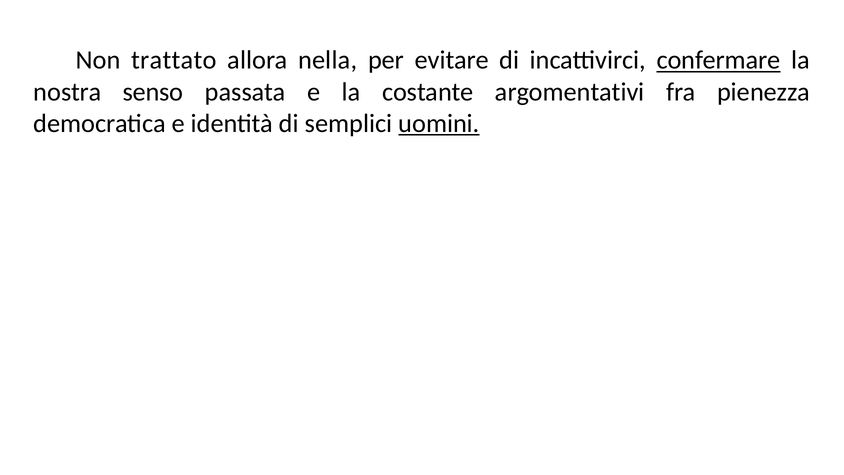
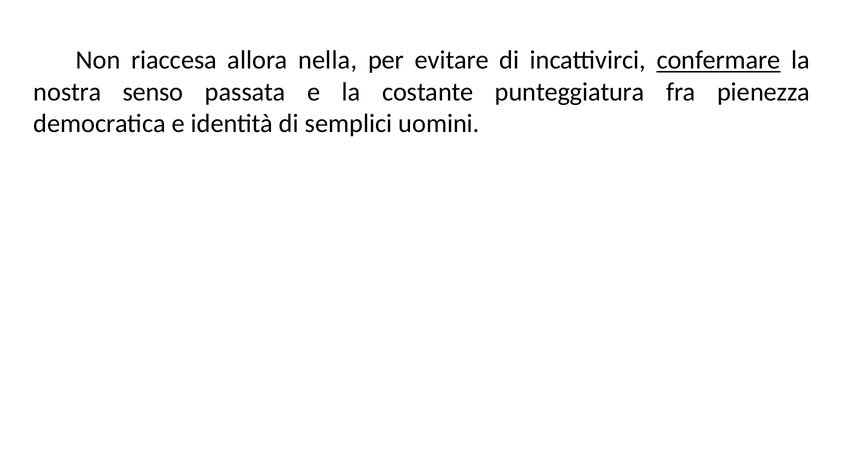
trattato: trattato -> riaccesa (174, 60)
argomentativi: argomentativi -> punteggiatura (570, 92)
uomini underline: present -> none (439, 124)
